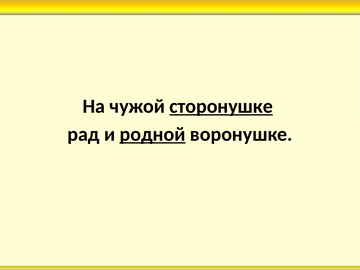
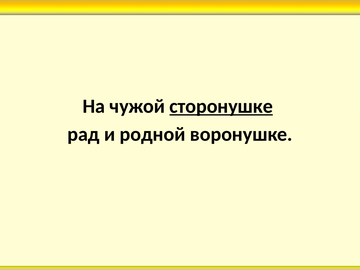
родной underline: present -> none (153, 134)
